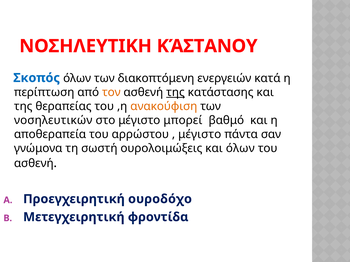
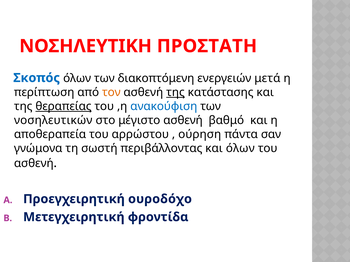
ΚΆΣΤΑΝΟΥ: ΚΆΣΤΑΝΟΥ -> ΠΡΟΣΤΑΤΗ (207, 46)
κατά: κατά -> μετά (267, 78)
θεραπείας underline: none -> present (64, 107)
ανακούφιση colour: orange -> blue (164, 107)
μέγιστο μπορεί: μπορεί -> ασθενή (183, 121)
μέγιστο: μέγιστο -> ούρηση (200, 135)
ουρολοιμώξεις: ουρολοιμώξεις -> περιβάλλοντας (161, 149)
